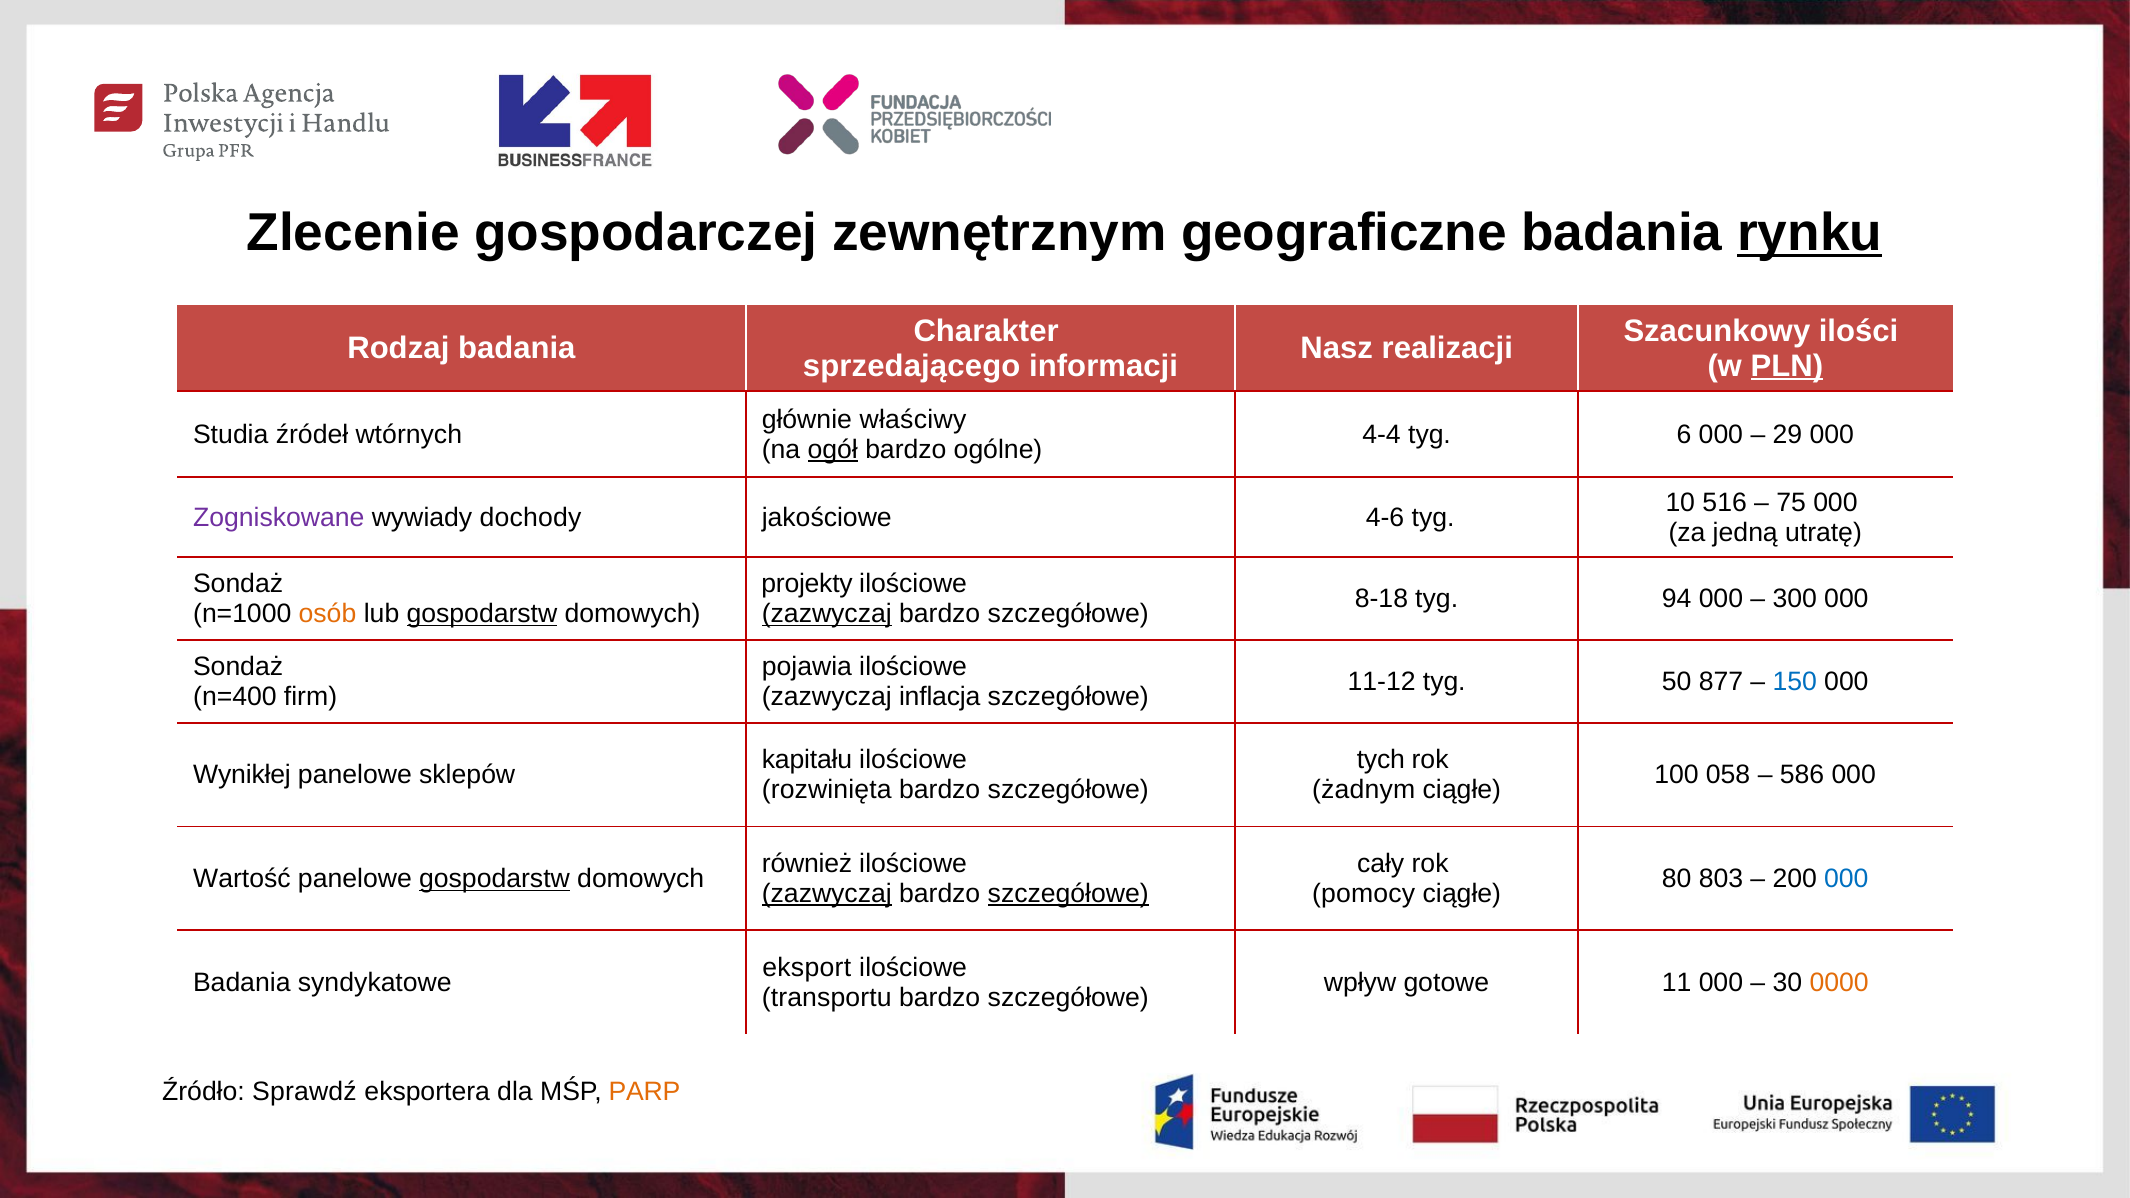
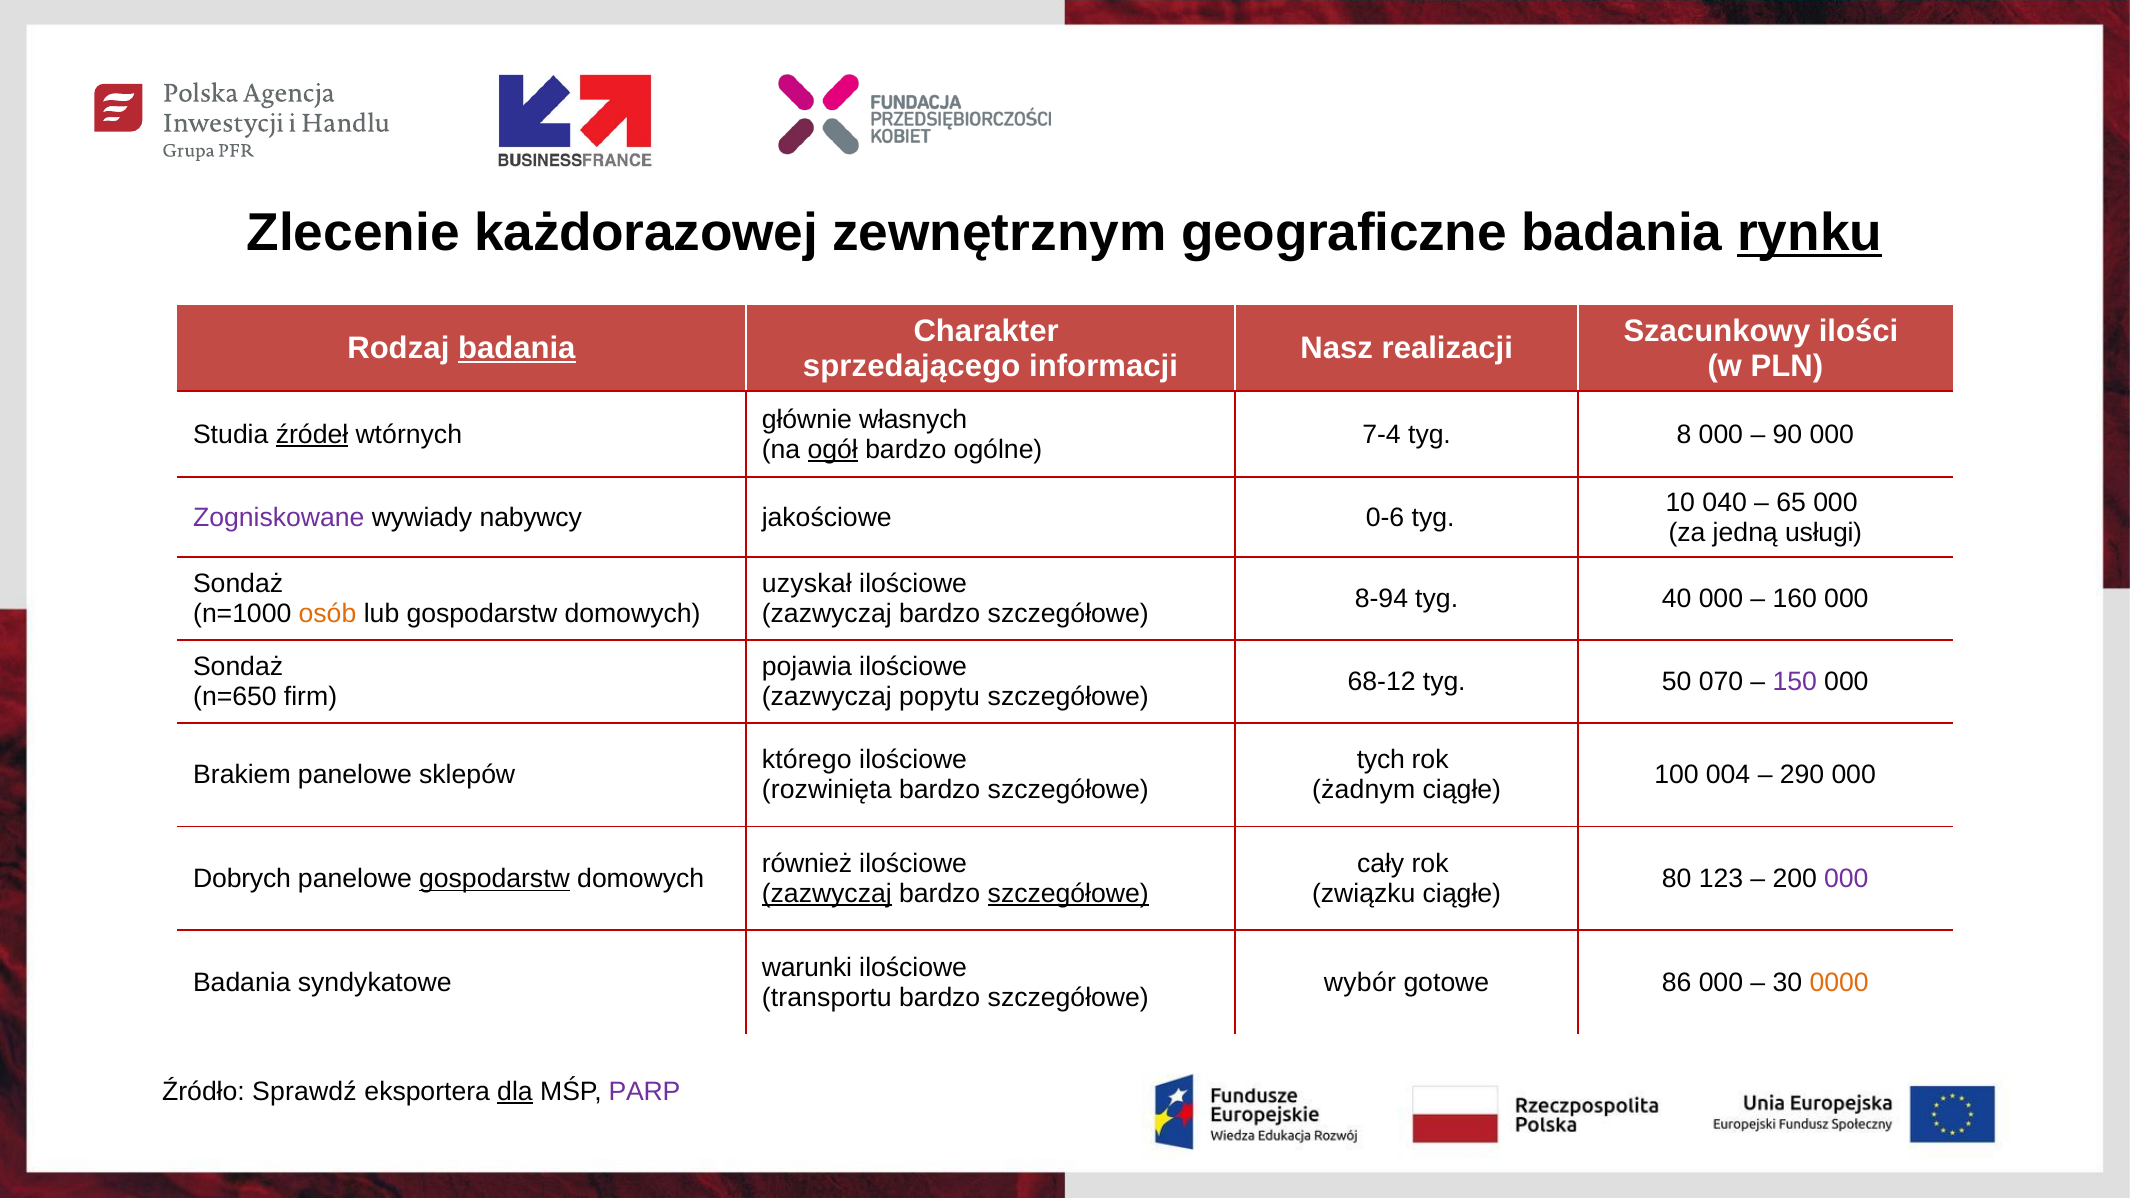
gospodarczej: gospodarczej -> każdorazowej (646, 233)
badania underline: none -> present (517, 348)
PLN underline: present -> none (1787, 366)
właściwy: właściwy -> własnych (913, 420)
źródeł underline: none -> present (312, 434)
4-4: 4-4 -> 7-4 (1382, 434)
6: 6 -> 8 (1684, 434)
29: 29 -> 90 (1787, 434)
516: 516 -> 040 (1725, 503)
75: 75 -> 65 (1791, 503)
dochody: dochody -> nabywcy (531, 517)
4-6: 4-6 -> 0-6 (1385, 517)
utratę: utratę -> usługi (1824, 532)
projekty: projekty -> uzyskał (807, 584)
8-18: 8-18 -> 8-94 (1381, 599)
94: 94 -> 40 (1677, 599)
300: 300 -> 160 (1795, 599)
gospodarstw underline: present -> none (482, 614)
zazwyczaj underline: present -> none (827, 614)
11-12: 11-12 -> 68-12 (1382, 682)
877: 877 -> 070 (1721, 682)
150 colour: blue -> purple (1795, 682)
n=400: n=400 -> n=650 (235, 697)
inflacja: inflacja -> popytu (940, 697)
kapitału: kapitału -> którego (807, 760)
Wynikłej: Wynikłej -> Brakiem (242, 775)
058: 058 -> 004 (1728, 775)
586: 586 -> 290 (1802, 775)
Wartość: Wartość -> Dobrych (242, 879)
803: 803 -> 123 (1721, 879)
000 colour: blue -> purple (1846, 879)
pomocy: pomocy -> związku (1364, 894)
eksport: eksport -> warunki (807, 968)
wpływ: wpływ -> wybór (1360, 983)
11: 11 -> 86 (1677, 983)
dla underline: none -> present (515, 1091)
PARP colour: orange -> purple (644, 1091)
